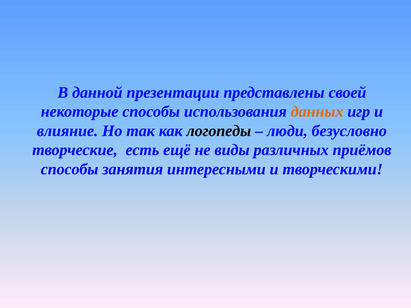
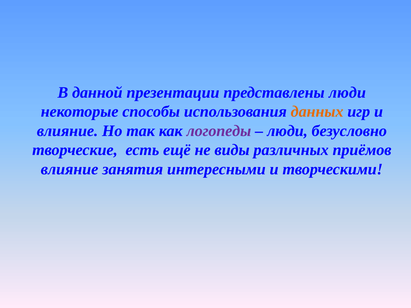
представлены своей: своей -> люди (347, 93)
логопеды colour: black -> purple (219, 131)
способы: способы -> влияние (70, 169)
